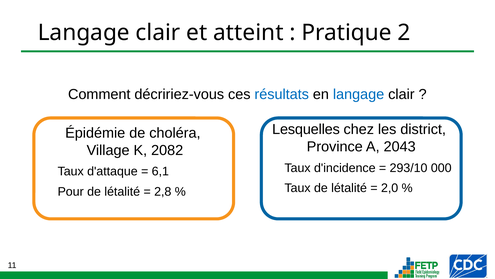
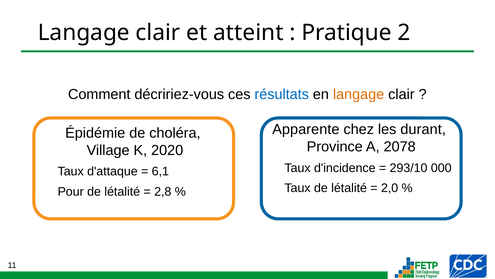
langage colour: blue -> orange (359, 94)
Lesquelles: Lesquelles -> Apparente (306, 129)
district: district -> durant (423, 129)
2043: 2043 -> 2078 (400, 147)
2082: 2082 -> 2020 (167, 150)
